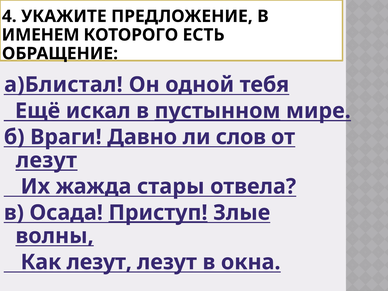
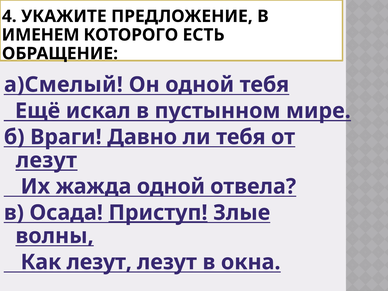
а)Блистал: а)Блистал -> а)Смелый (63, 85)
пустынном underline: present -> none (218, 111)
ли слов: слов -> тебя (241, 137)
жажда стары: стары -> одной (171, 186)
